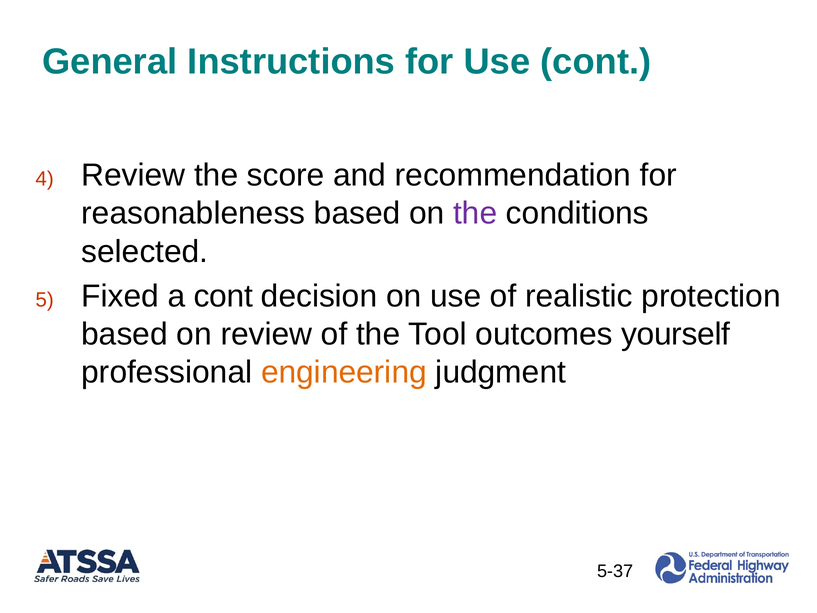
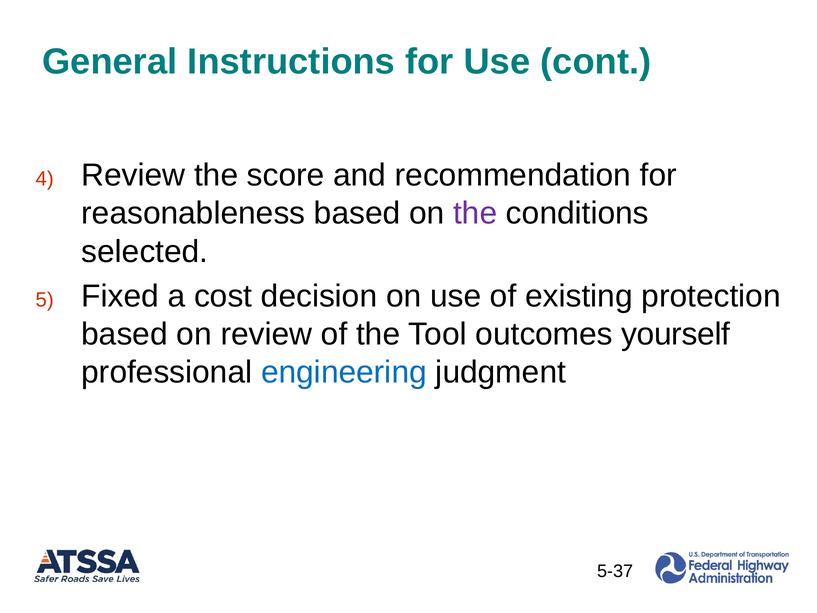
a cont: cont -> cost (223, 296)
realistic: realistic -> existing (579, 296)
engineering colour: orange -> blue (344, 372)
